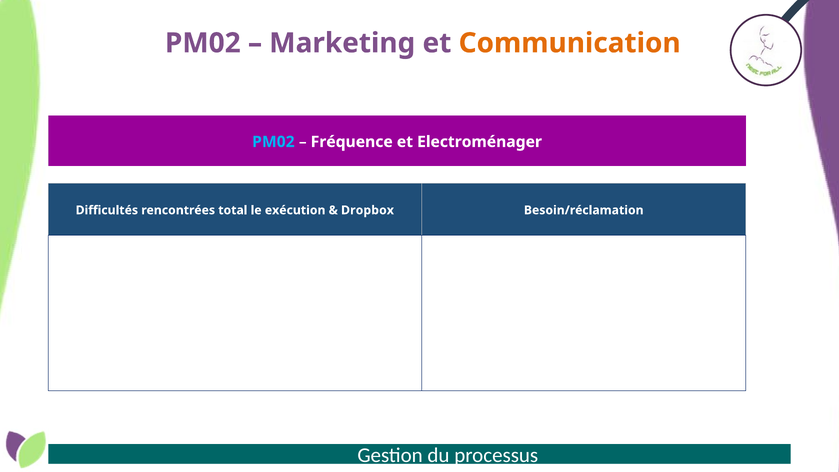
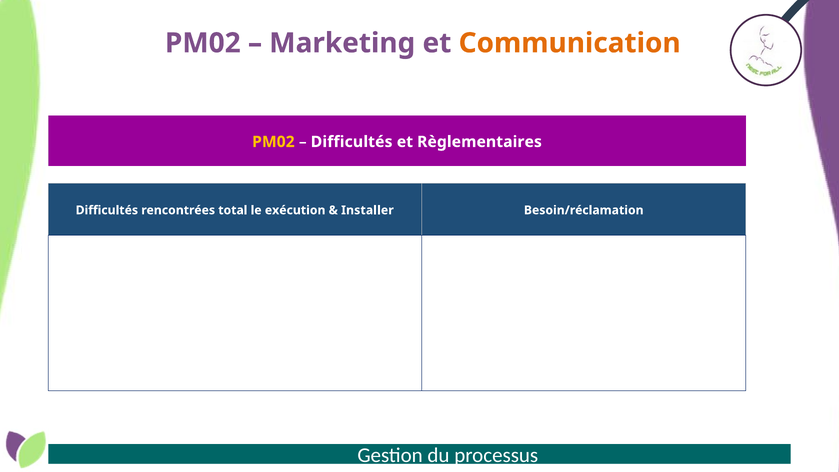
PM02 colour: light blue -> yellow (273, 142)
Fréquence: Fréquence -> Difficultés (352, 142)
Electroménager: Electroménager -> Règlementaires (479, 142)
Dropbox: Dropbox -> Installer (367, 210)
